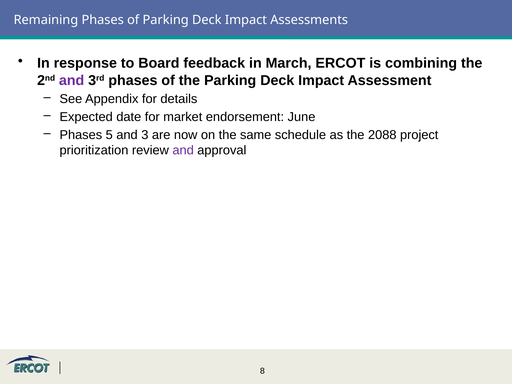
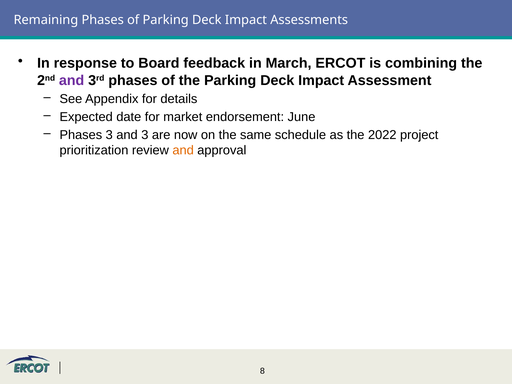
Phases 5: 5 -> 3 (109, 135)
2088: 2088 -> 2022 (382, 135)
and colour: purple -> orange (183, 150)
